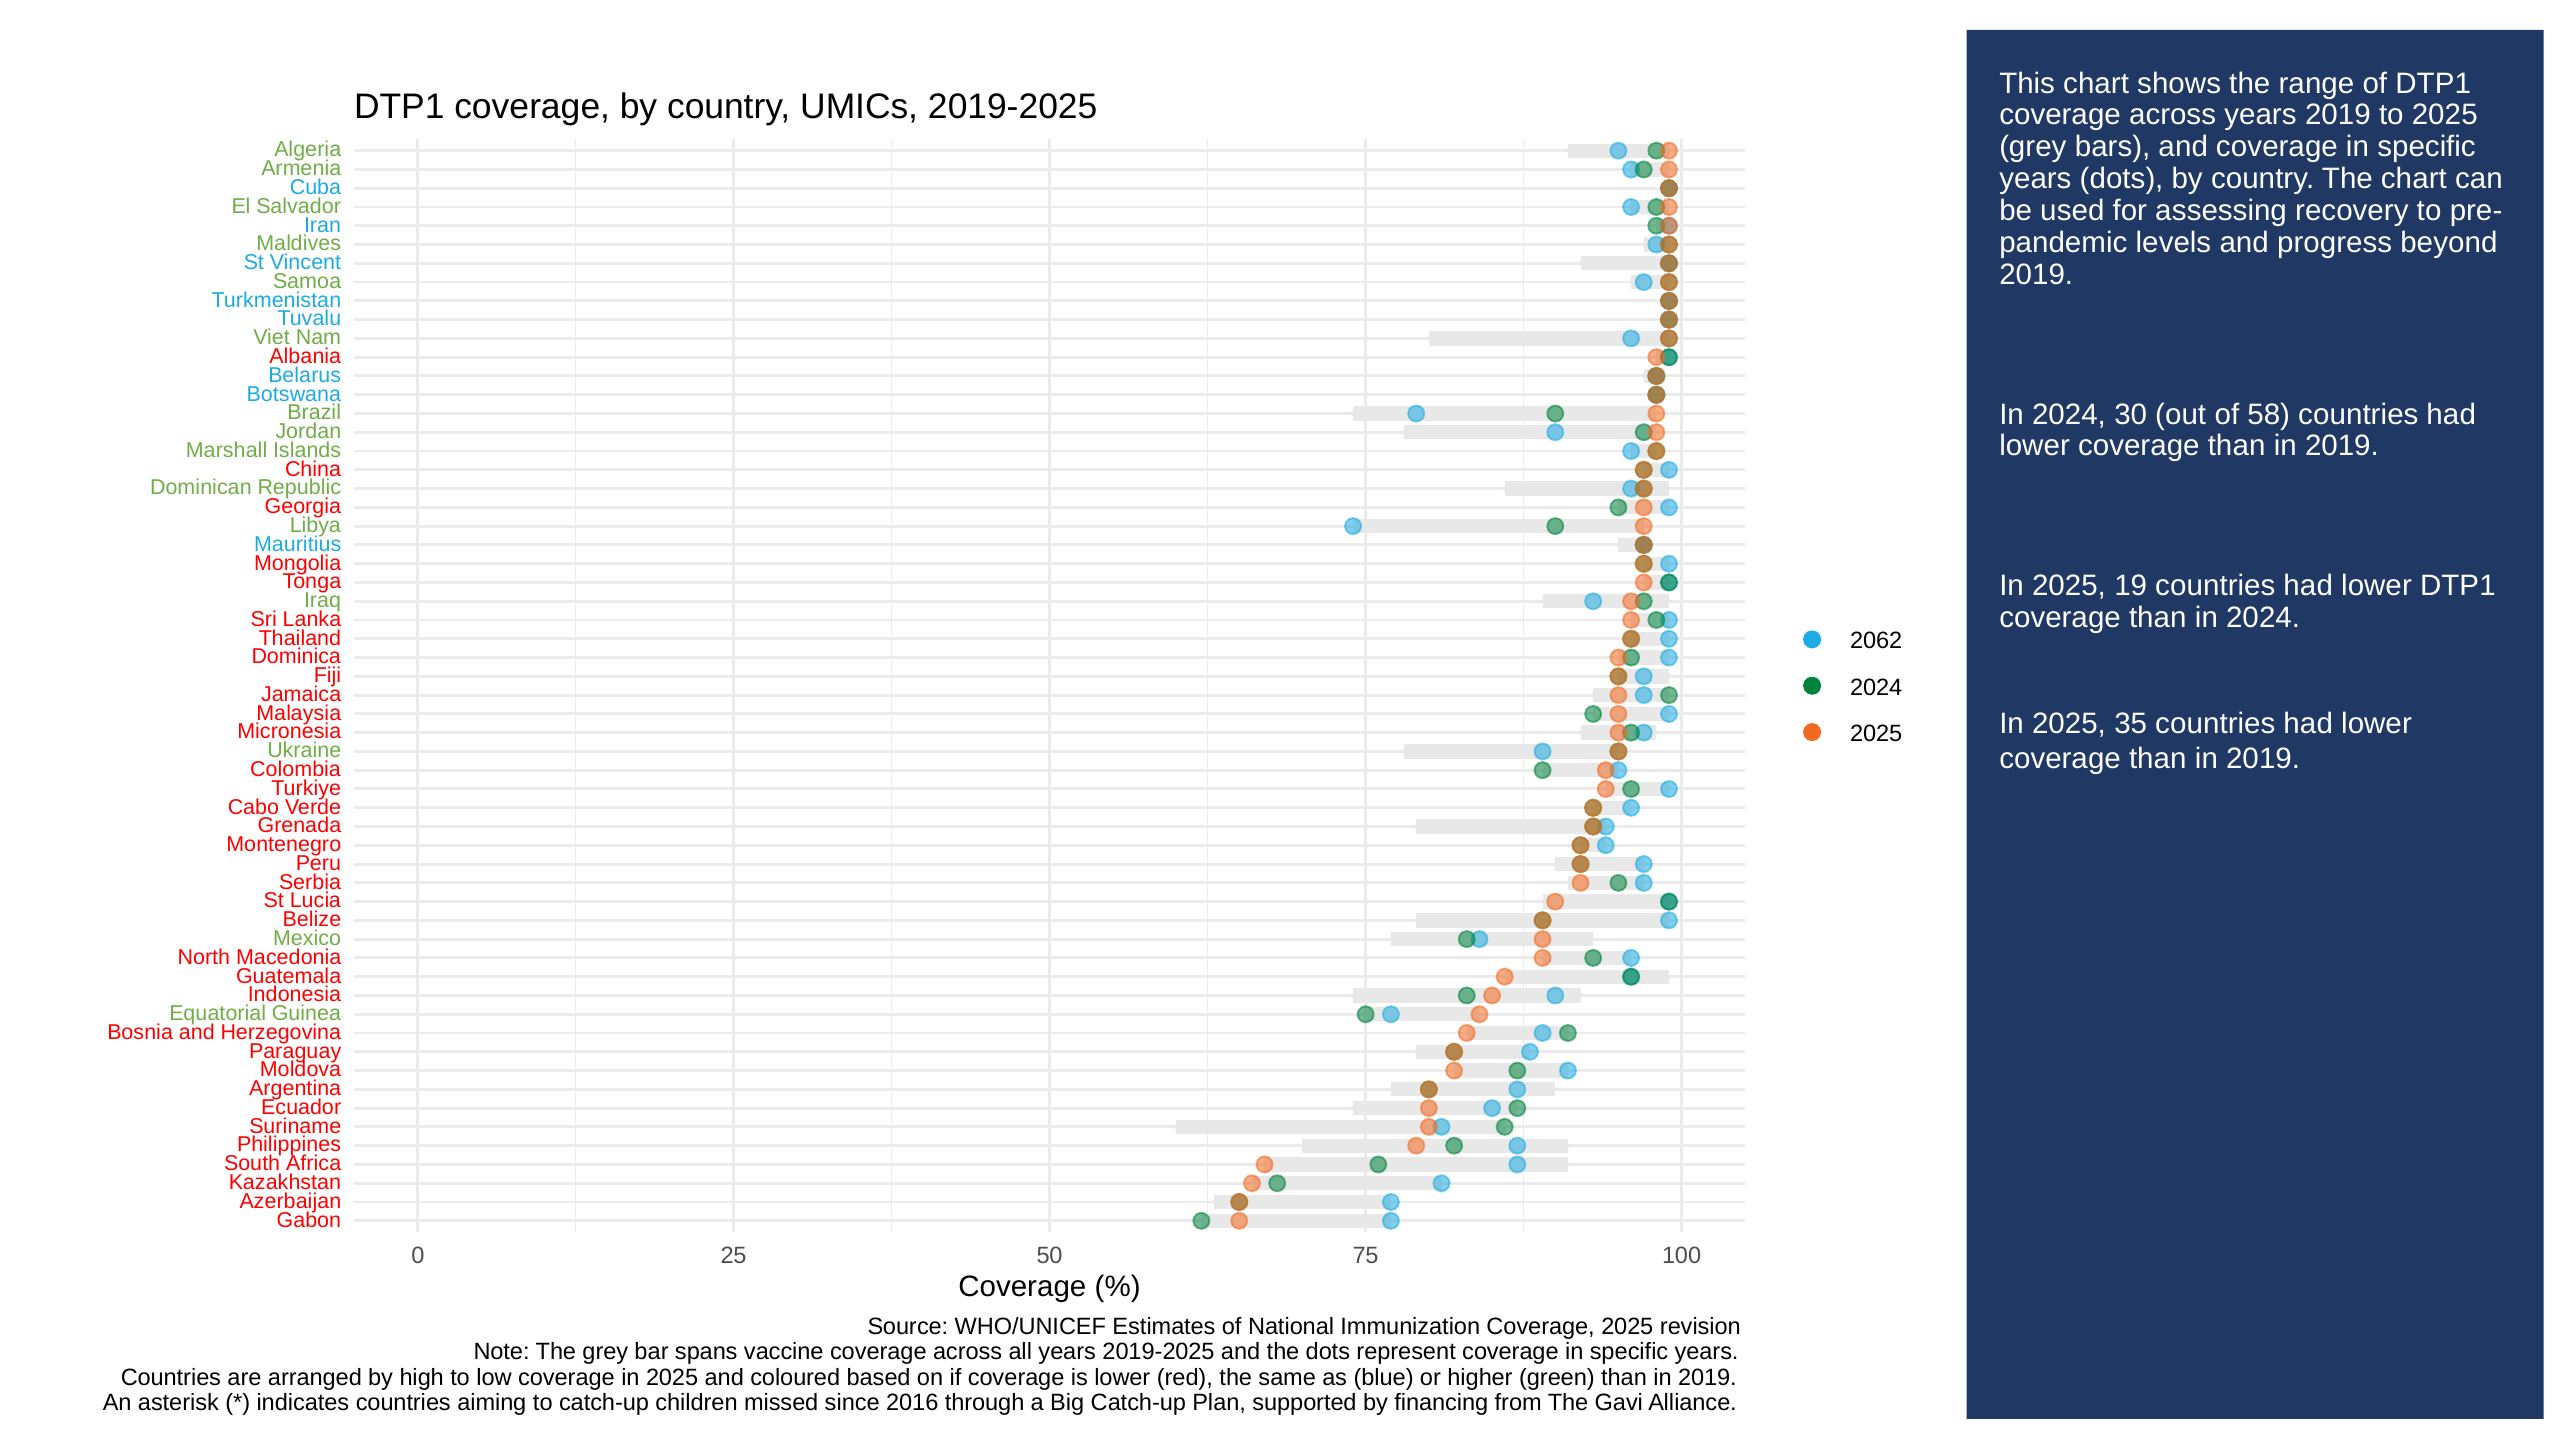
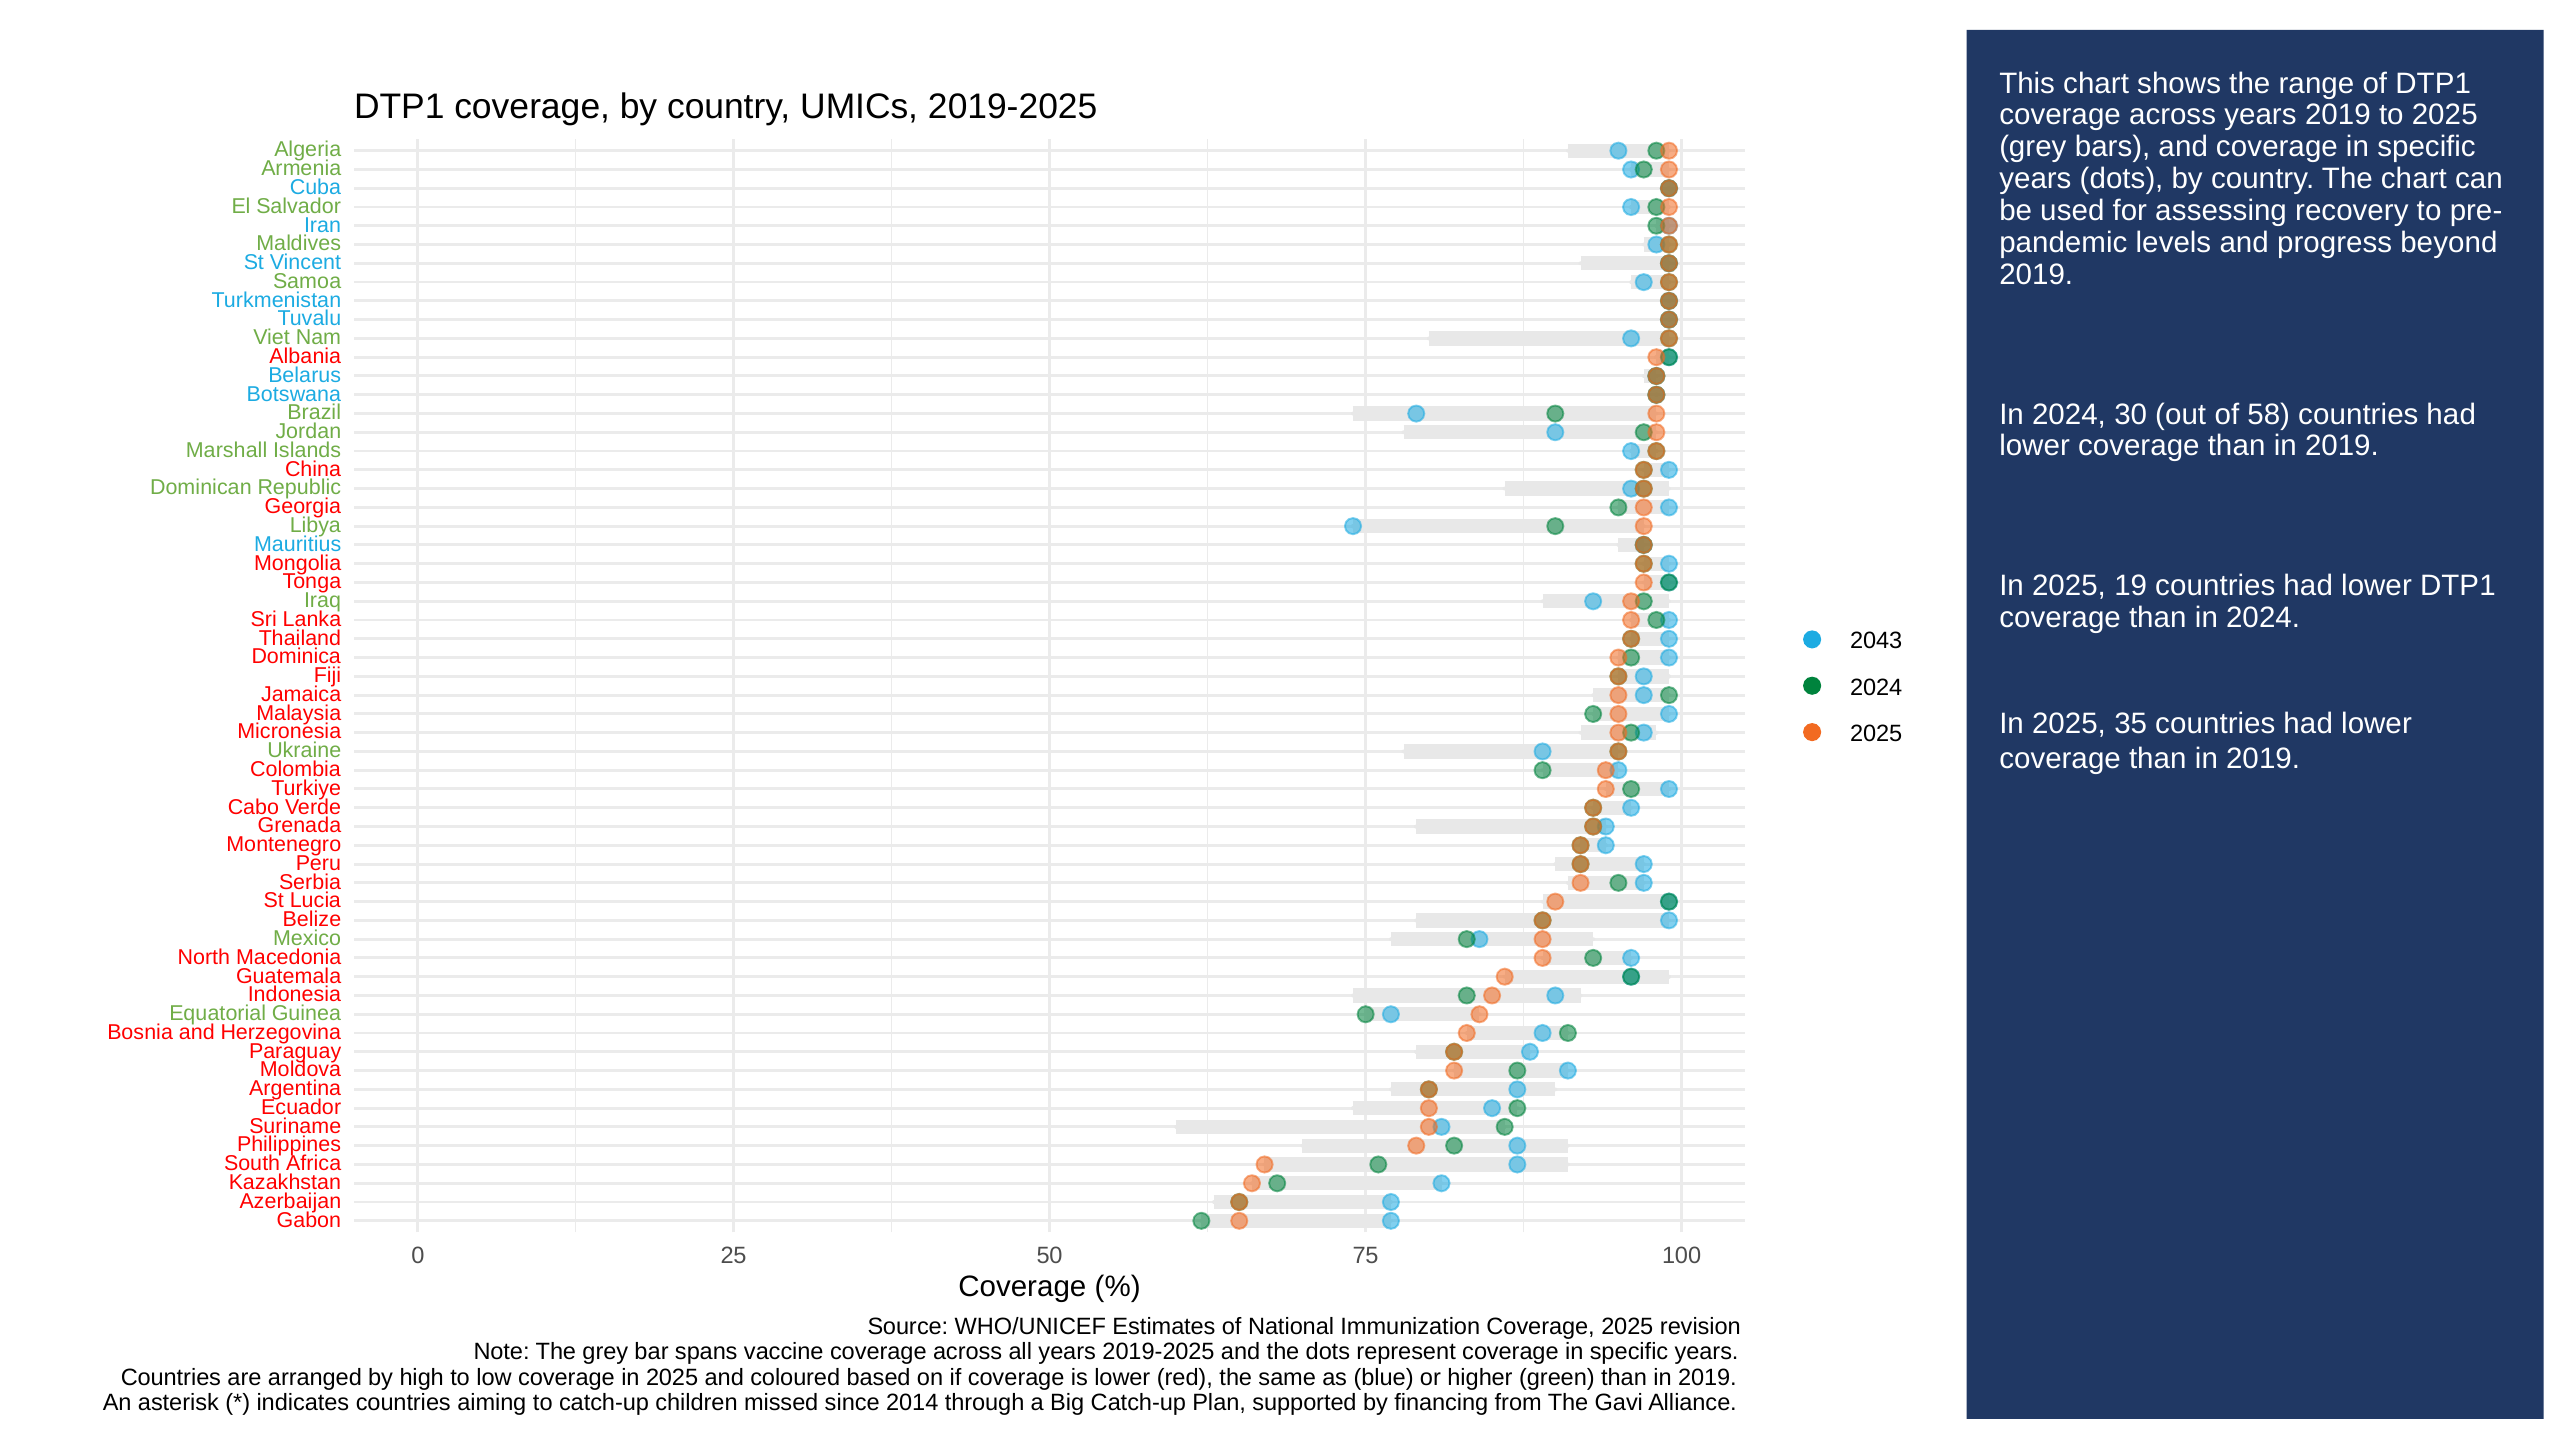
2062: 2062 -> 2043 (1876, 641)
2016: 2016 -> 2014 (912, 1403)
